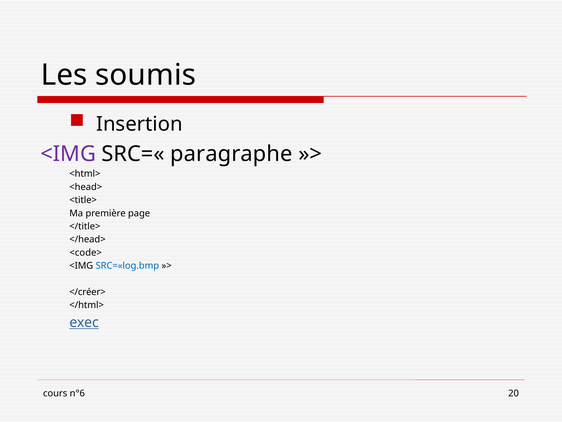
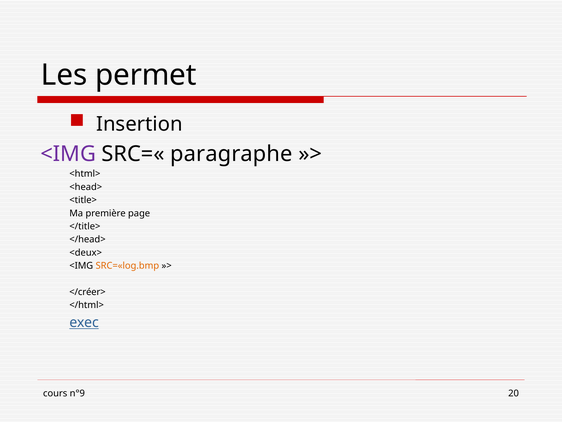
soumis: soumis -> permet (146, 75)
<code>: <code> -> <deux> (86, 252)
SRC=«log.bmp colour: blue -> orange (127, 265)
n°6: n°6 -> n°9 (77, 393)
